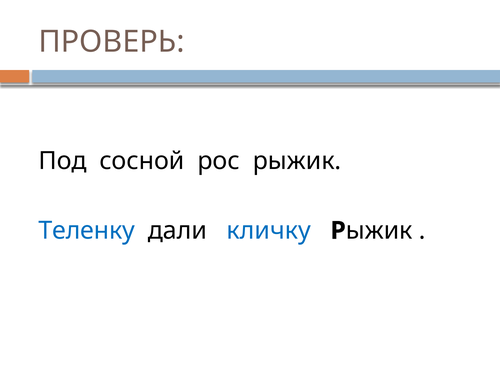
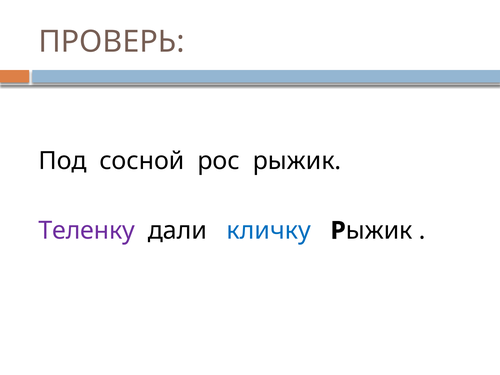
Теленку colour: blue -> purple (87, 231)
